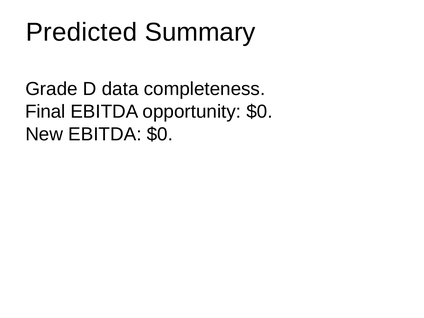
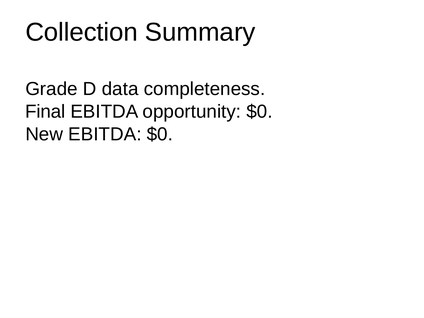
Predicted: Predicted -> Collection (82, 32)
